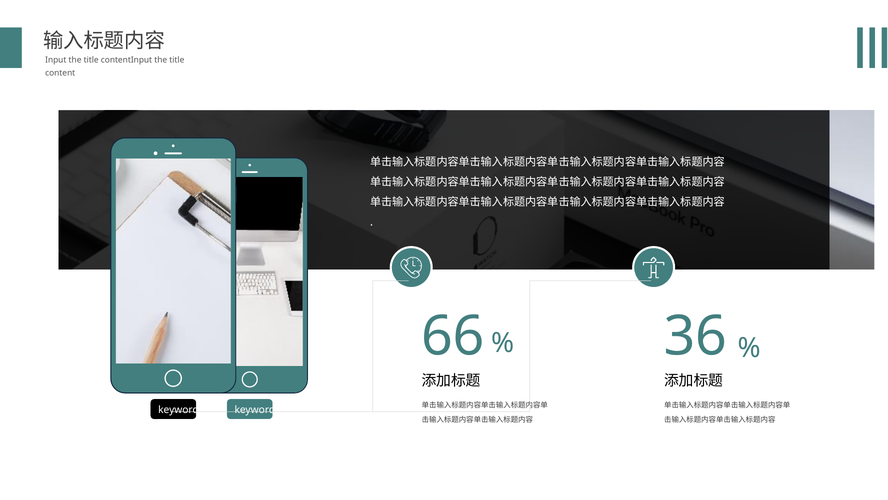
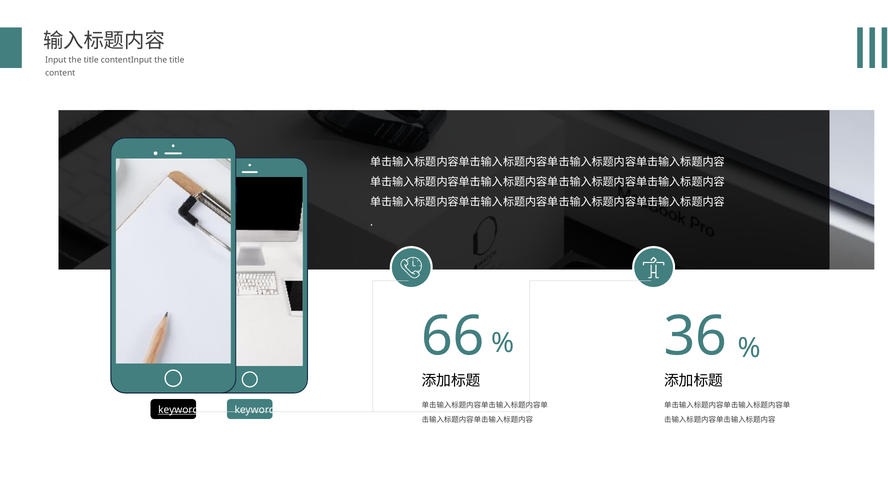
keyword underline: none -> present (178, 409)
